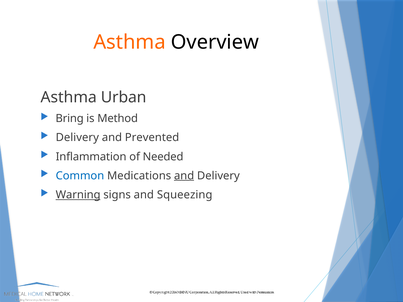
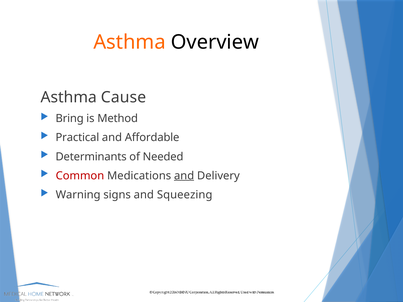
Urban: Urban -> Cause (123, 97)
Delivery: Delivery -> Practical (77, 138)
Prevented: Prevented -> Affordable (152, 138)
Inflammation: Inflammation -> Determinants (91, 157)
Common colour: blue -> red (80, 176)
Warning underline: present -> none (78, 195)
